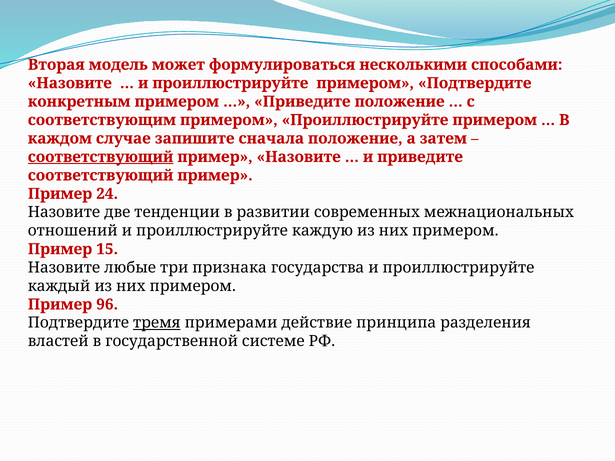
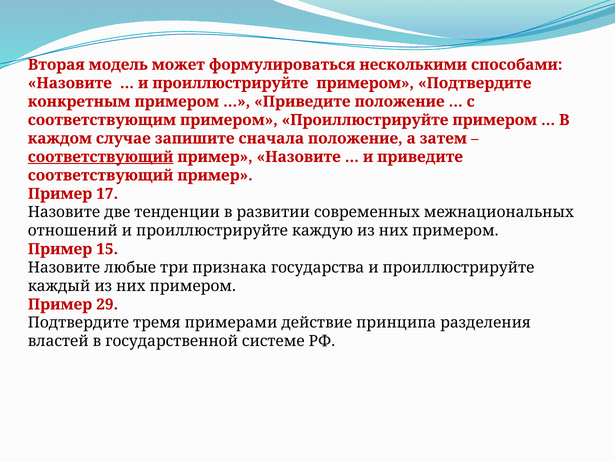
24: 24 -> 17 (107, 194)
96: 96 -> 29 (107, 305)
тремя underline: present -> none (157, 323)
